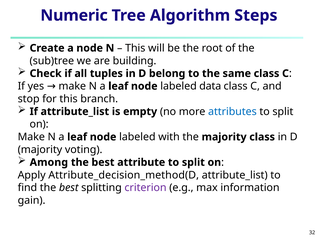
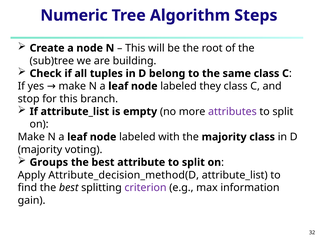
data: data -> they (210, 86)
attributes colour: blue -> purple (232, 112)
Among: Among -> Groups (49, 163)
